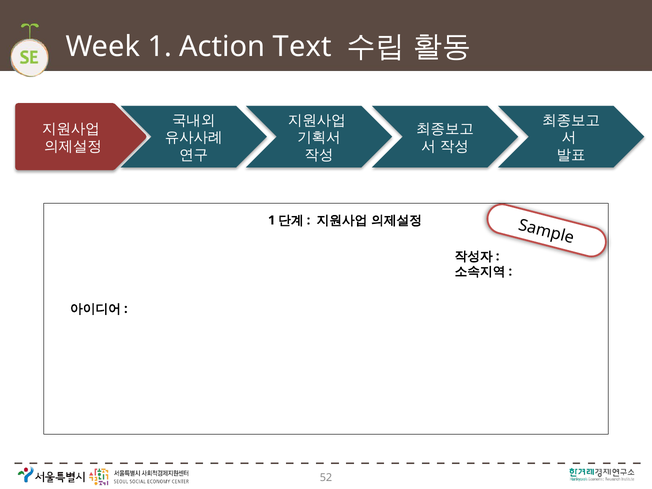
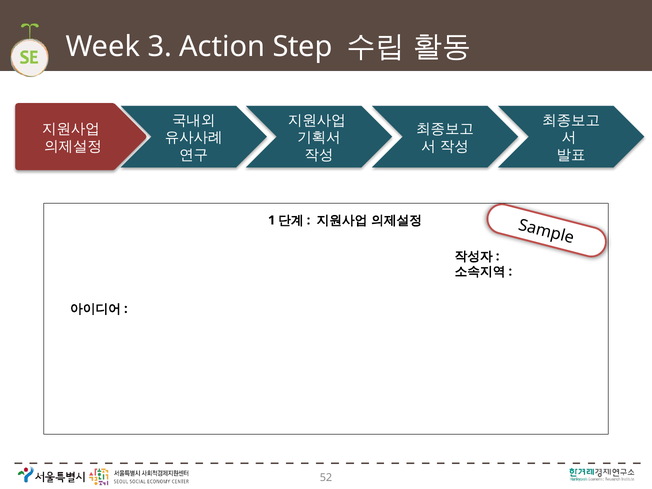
Week 1: 1 -> 3 (160, 47)
Text: Text -> Step (303, 47)
